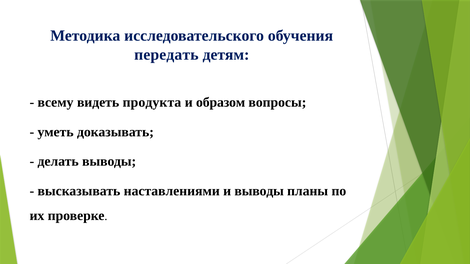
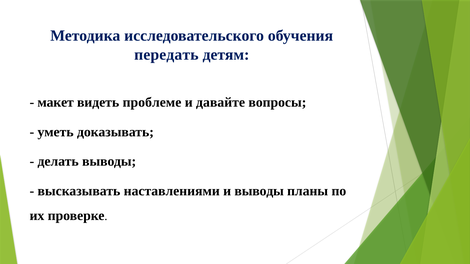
всему: всему -> макет (56, 102)
продукта: продукта -> проблеме (152, 102)
образом: образом -> давайте (221, 102)
